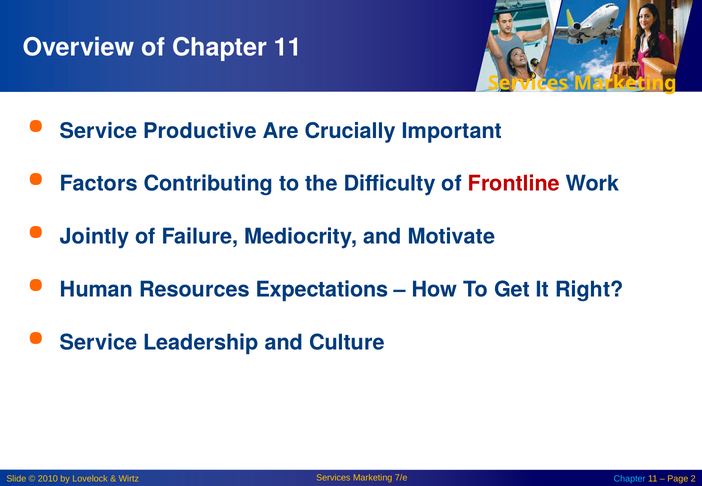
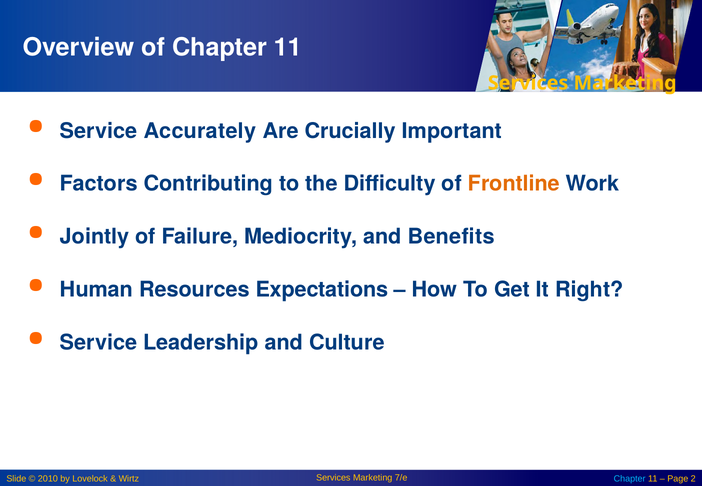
Productive: Productive -> Accurately (200, 131)
Frontline colour: red -> orange (514, 184)
Motivate: Motivate -> Benefits (451, 237)
